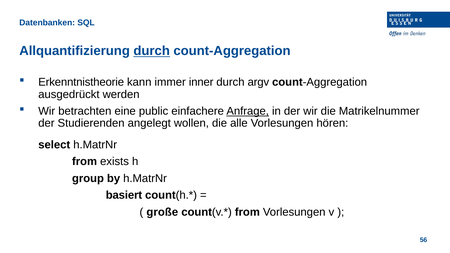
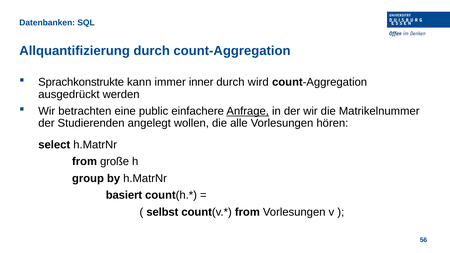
durch underline: present -> none (152, 51)
Erkenntnistheorie: Erkenntnistheorie -> Sprachkonstrukte (81, 82)
argv: argv -> wird (258, 82)
exists: exists -> große (115, 162)
große: große -> selbst (162, 212)
